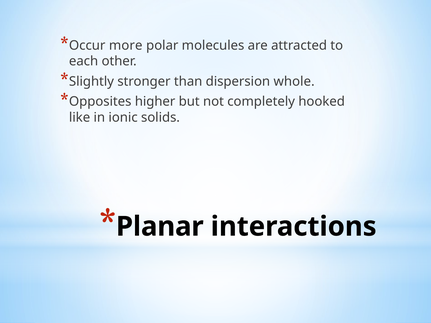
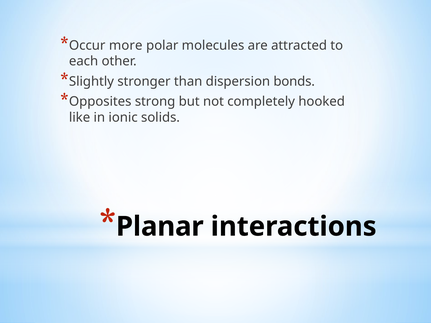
whole: whole -> bonds (294, 81)
higher: higher -> strong (155, 102)
